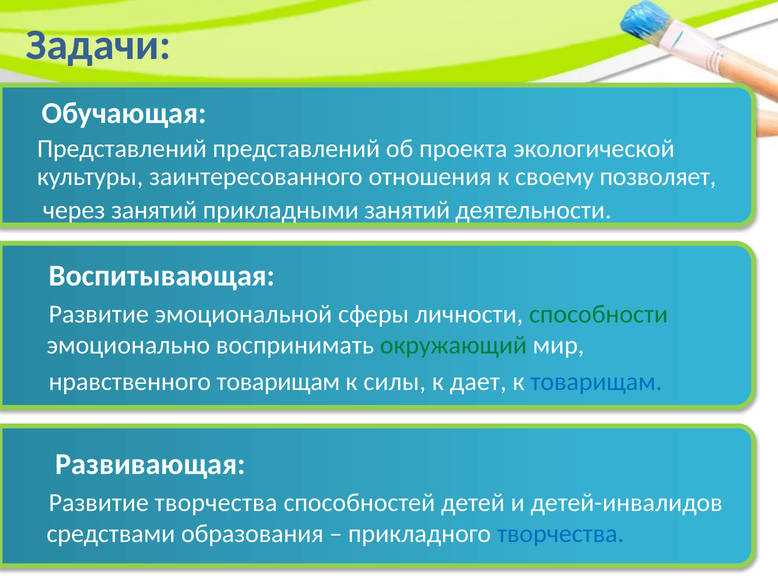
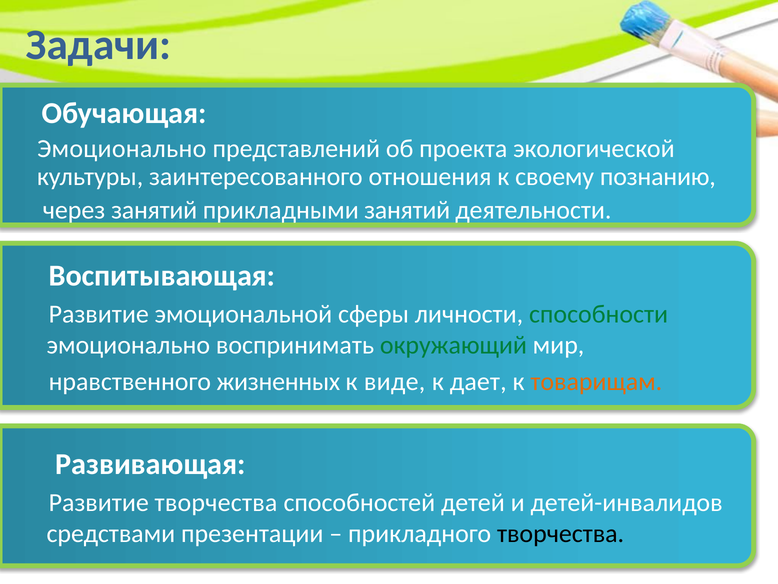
Представлений: Представлений -> Эмоционально (122, 149)
позволяет: позволяет -> познанию (658, 177)
нравственного товарищам: товарищам -> жизненных (278, 381)
силы: силы -> виде (395, 381)
товарищам colour: blue -> orange (596, 381)
образования: образования -> презентации (252, 533)
творчества colour: blue -> black (561, 533)
